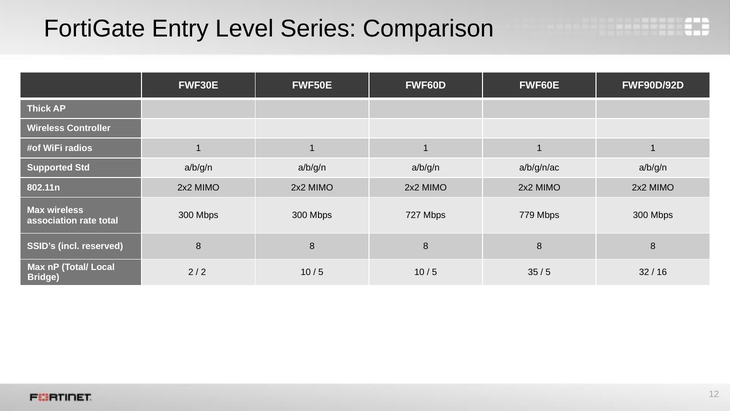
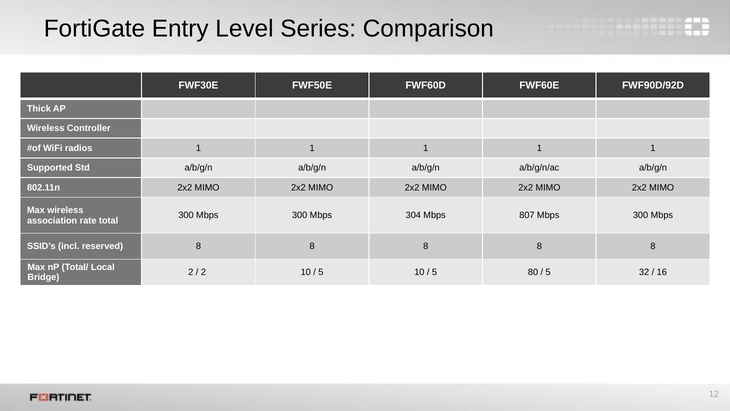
727: 727 -> 304 (413, 215)
779: 779 -> 807 (527, 215)
35: 35 -> 80 (533, 272)
